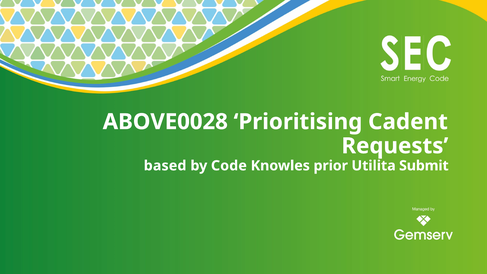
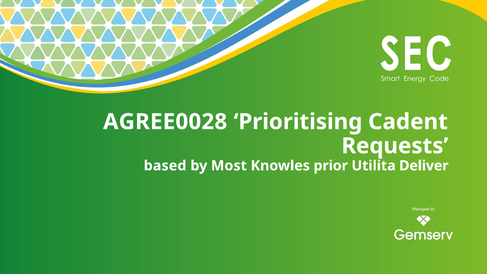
ABOVE0028: ABOVE0028 -> AGREE0028 (165, 122)
Code: Code -> Most (229, 166)
Submit: Submit -> Deliver (424, 166)
